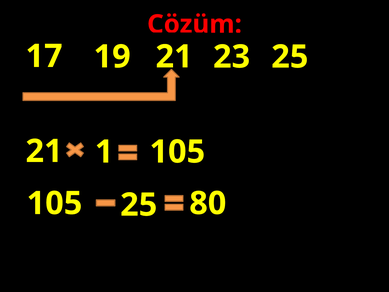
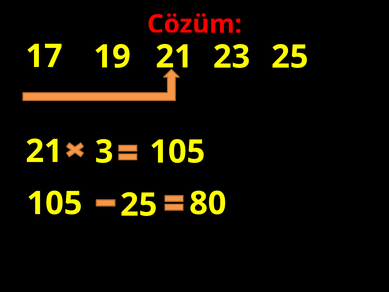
1: 1 -> 3 (104, 152)
